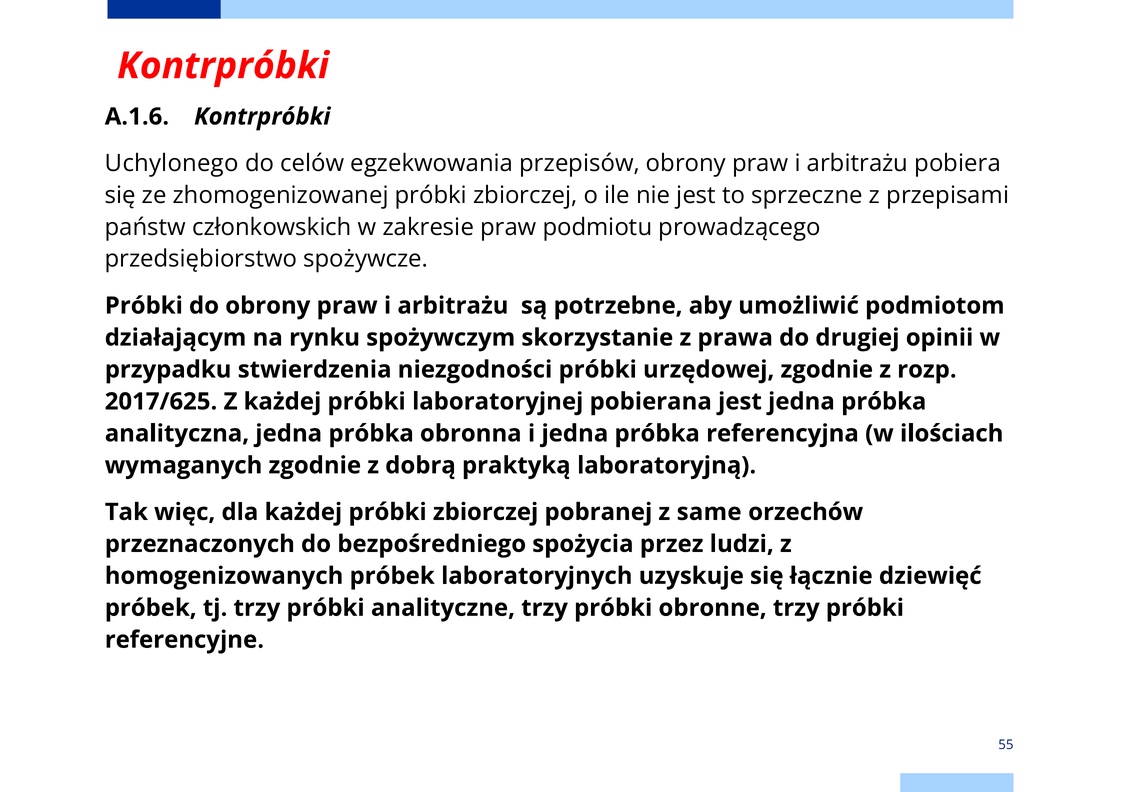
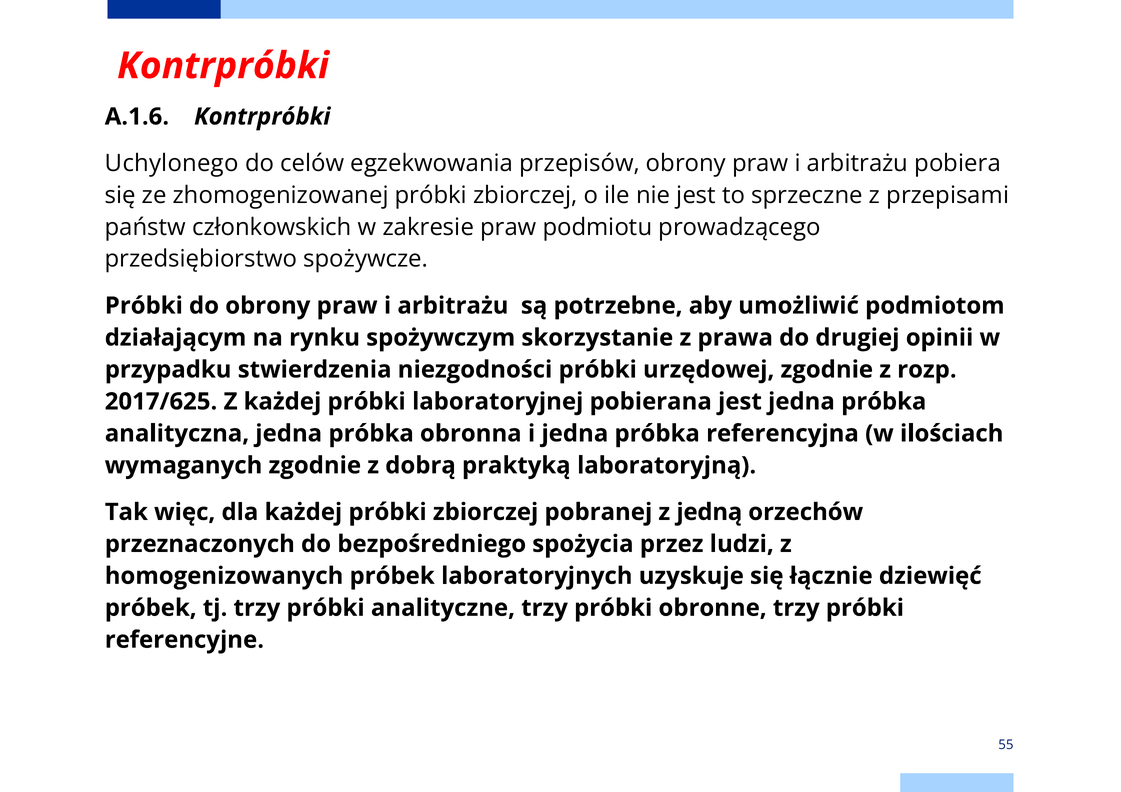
same: same -> jedną (709, 512)
